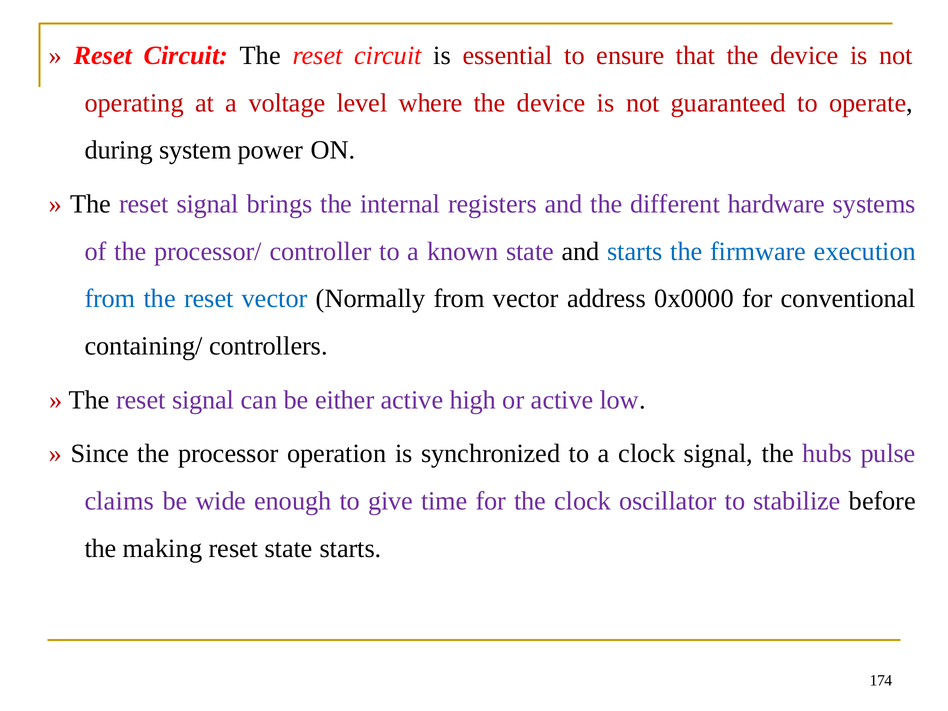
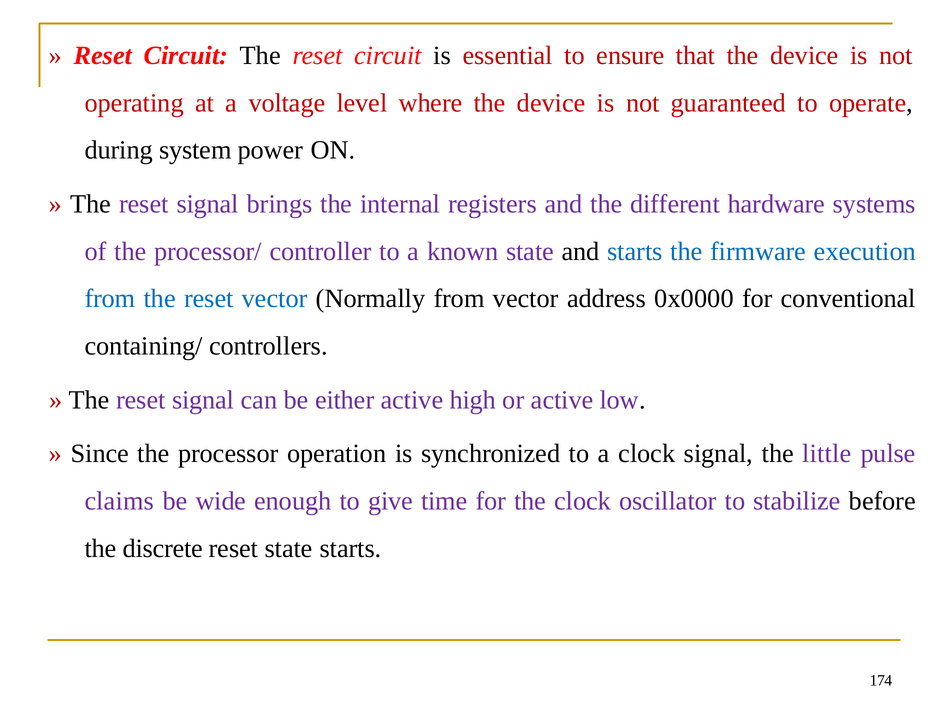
hubs: hubs -> little (827, 454)
making: making -> discrete (163, 548)
